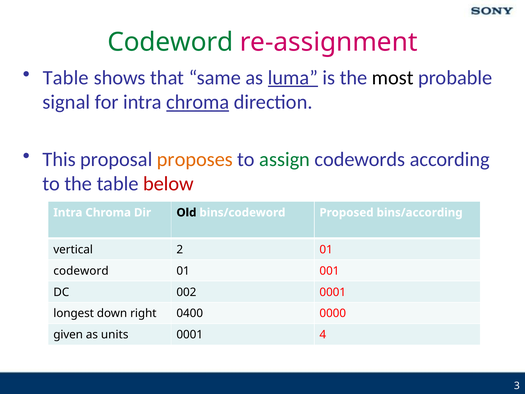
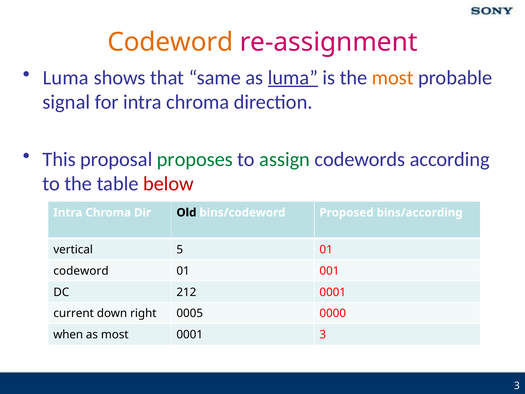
Codeword colour: green -> orange (170, 42)
Table: Table -> Luma (66, 78)
most colour: black -> orange (393, 78)
chroma underline: present -> none (198, 102)
proposes colour: orange -> green (195, 159)
2: 2 -> 5 (180, 249)
002: 002 -> 212 (186, 292)
longest: longest -> current (74, 313)
0400: 0400 -> 0005 (190, 313)
given: given -> when (68, 335)
as units: units -> most (115, 335)
0001 4: 4 -> 3 (323, 335)
